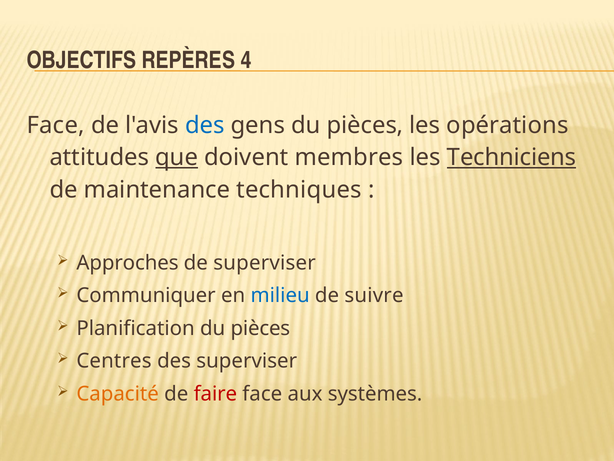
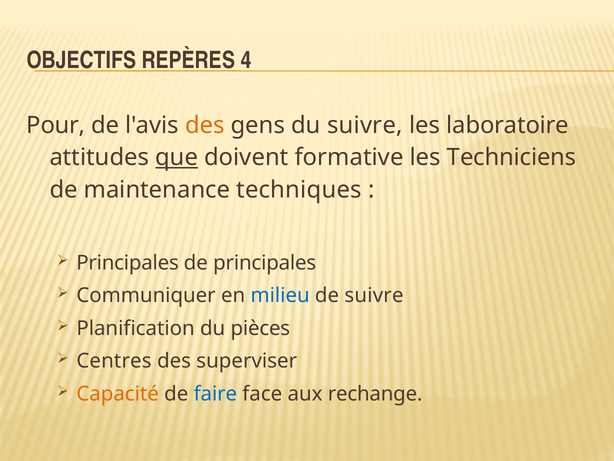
Face: Face -> Pour (56, 125)
des colour: blue -> orange (205, 125)
gens du pièces: pièces -> suivre (365, 125)
opérations: opérations -> laboratoire (508, 125)
membres: membres -> formative (349, 157)
Techniciens underline: present -> none (512, 157)
Approches: Approches -> Principales (128, 263)
de superviser: superviser -> principales (265, 263)
faire colour: red -> blue (215, 393)
systèmes: systèmes -> rechange (375, 393)
